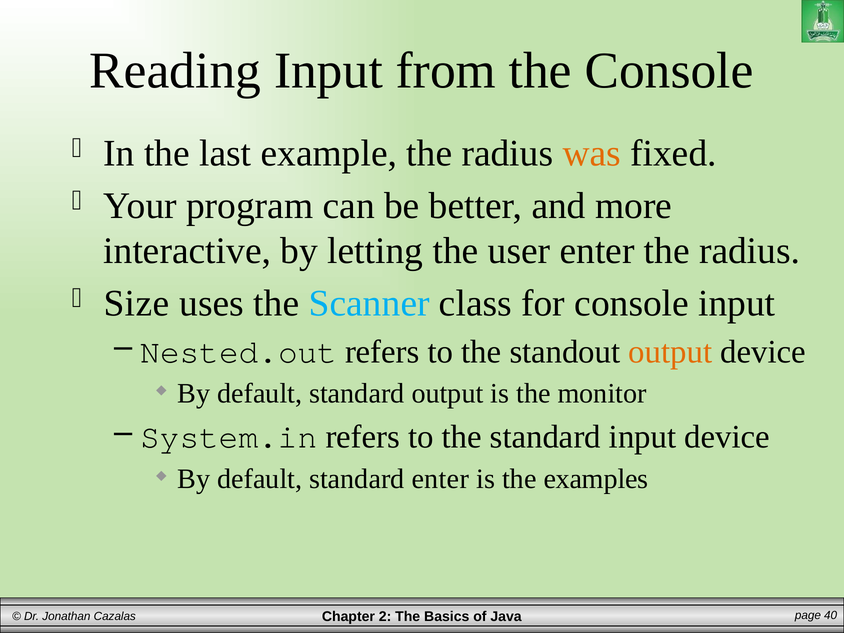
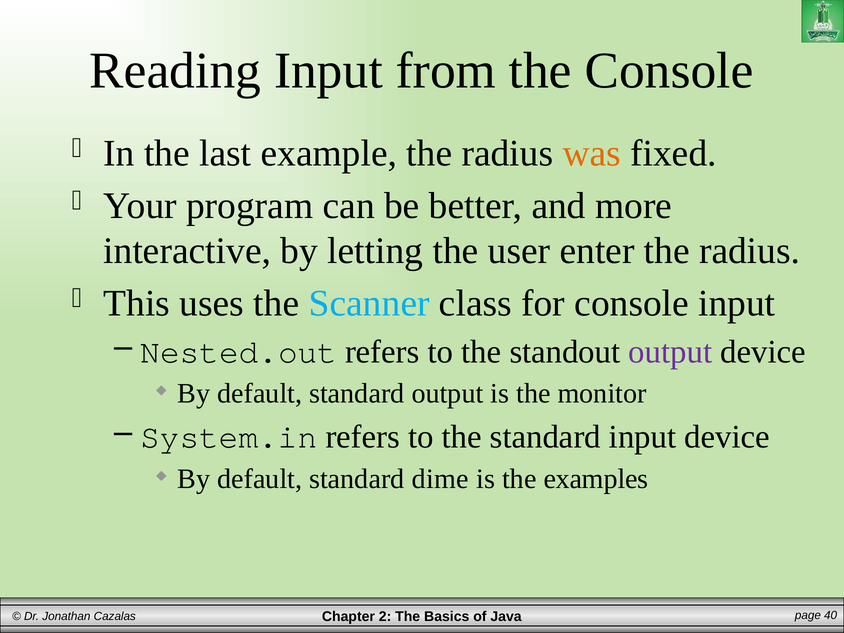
Size: Size -> This (137, 303)
output colour: orange -> purple (670, 352)
standard enter: enter -> dime (440, 479)
